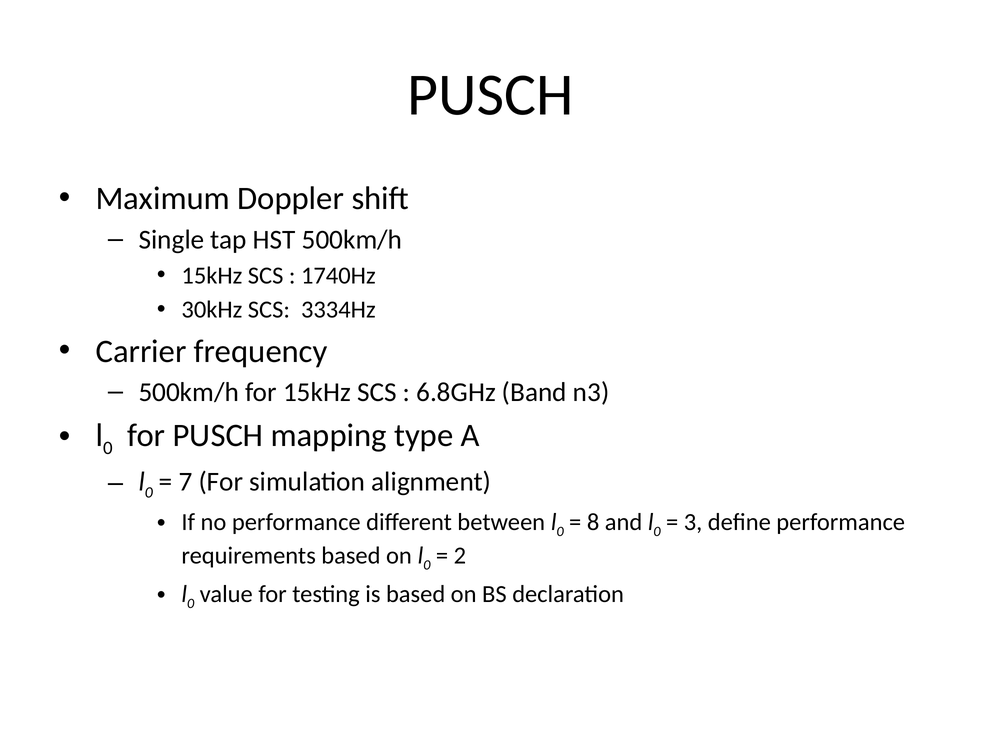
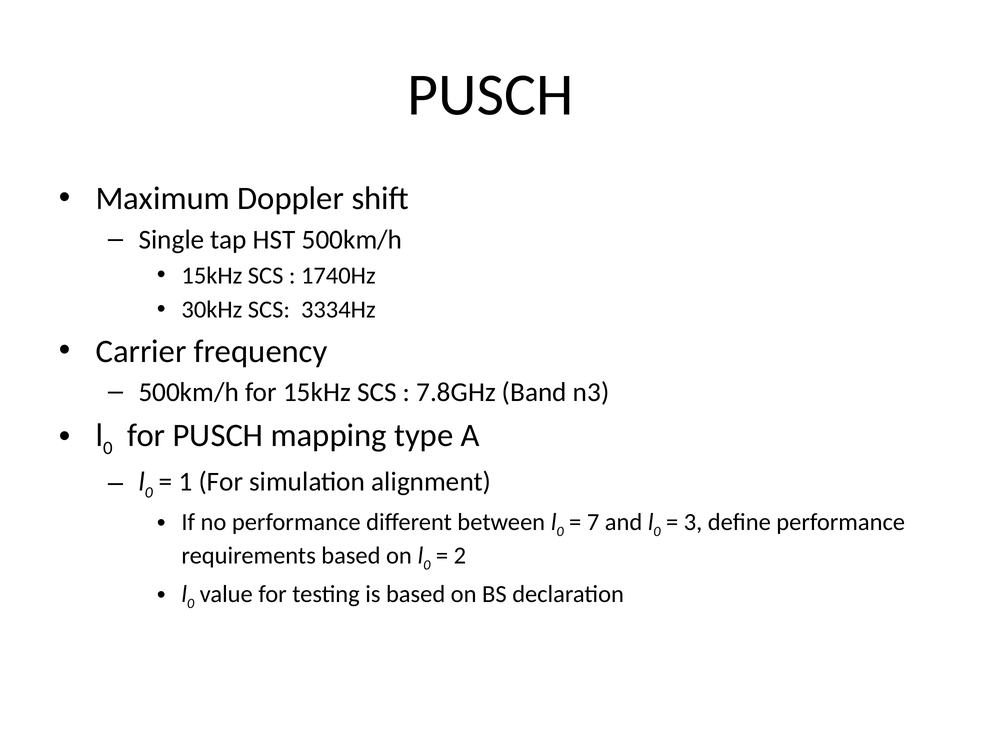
6.8GHz: 6.8GHz -> 7.8GHz (456, 392)
7: 7 -> 1 (186, 482)
8: 8 -> 7 (593, 522)
